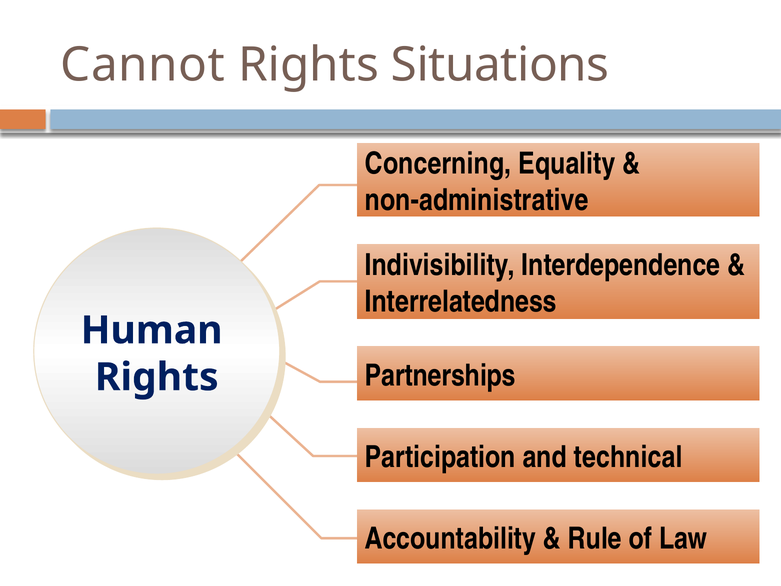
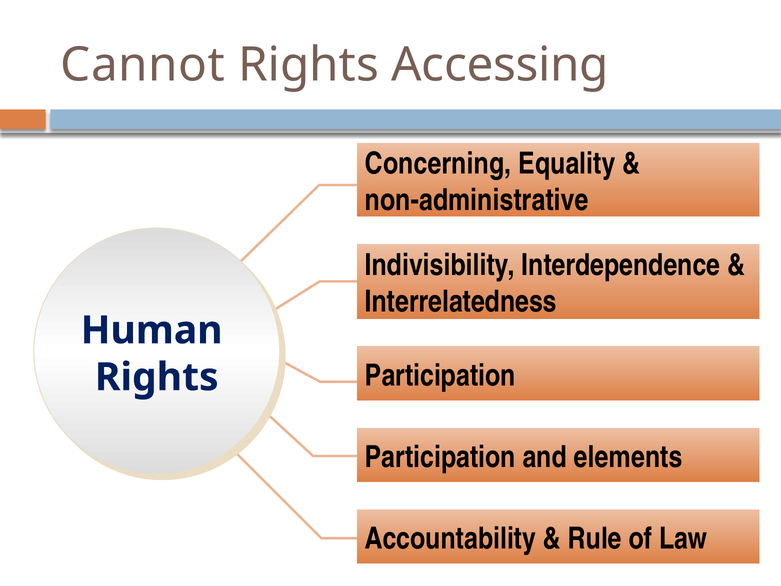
Situations: Situations -> Accessing (500, 65)
Partnerships: Partnerships -> Participation (440, 375)
technical: technical -> elements (628, 457)
